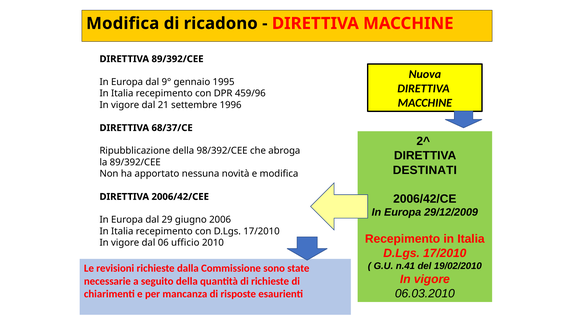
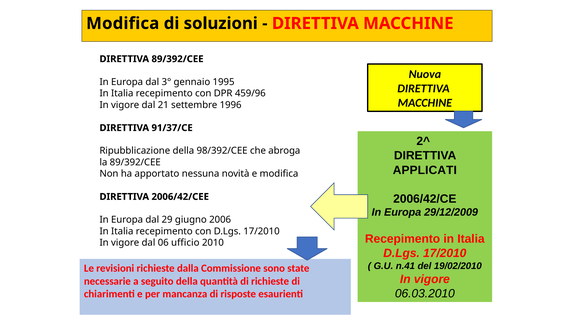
ricadono: ricadono -> soluzioni (221, 23)
9°: 9° -> 3° (166, 82)
68/37/CE: 68/37/CE -> 91/37/CE (172, 128)
DESTINATI: DESTINATI -> APPLICATI (425, 170)
